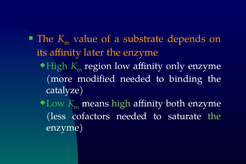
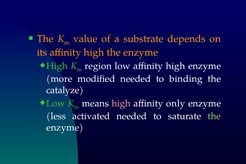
its affinity later: later -> high (94, 52)
low affinity only: only -> high (176, 66)
high colour: light green -> pink (121, 103)
both: both -> only (176, 103)
cofactors: cofactors -> activated (91, 116)
